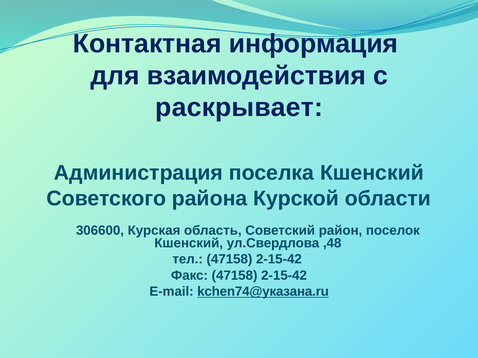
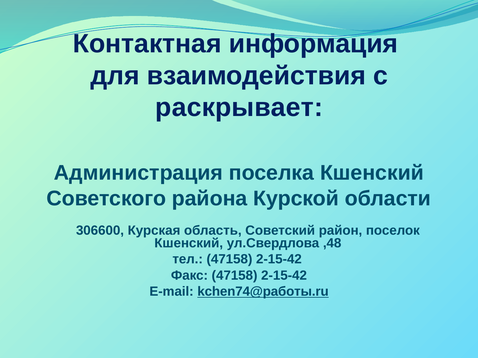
kchen74@указана.ru: kchen74@указана.ru -> kchen74@работы.ru (263, 292)
